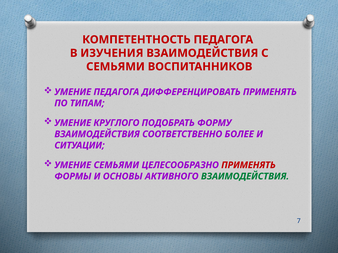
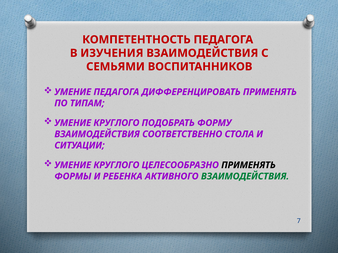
БОЛЕЕ: БОЛЕЕ -> СТОЛА (239, 134)
СЕМЬЯМИ: СЕМЬЯМИ -> КРУГЛОГО (116, 165)
ПРИМЕНЯТЬ colour: red -> black (248, 165)
ОСНОВЫ: ОСНОВЫ -> РЕБЕНКА (123, 177)
